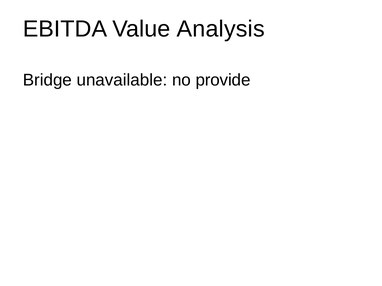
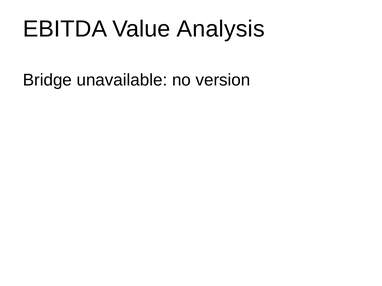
provide: provide -> version (223, 80)
